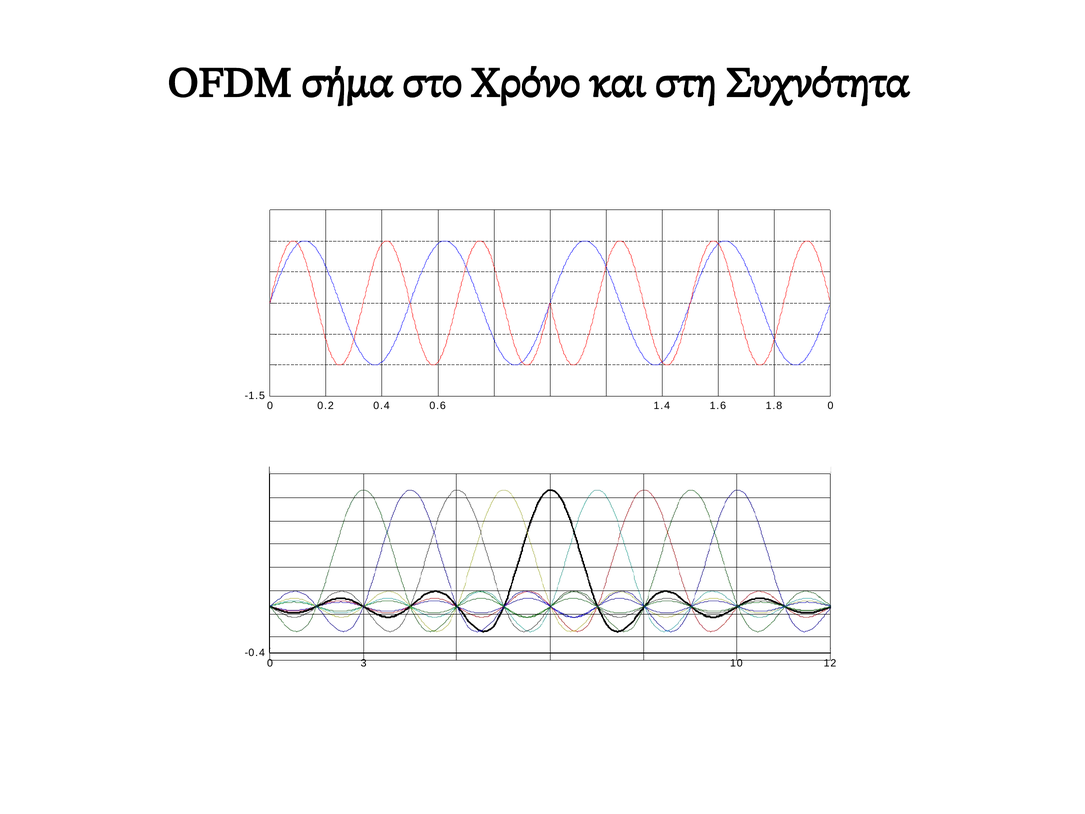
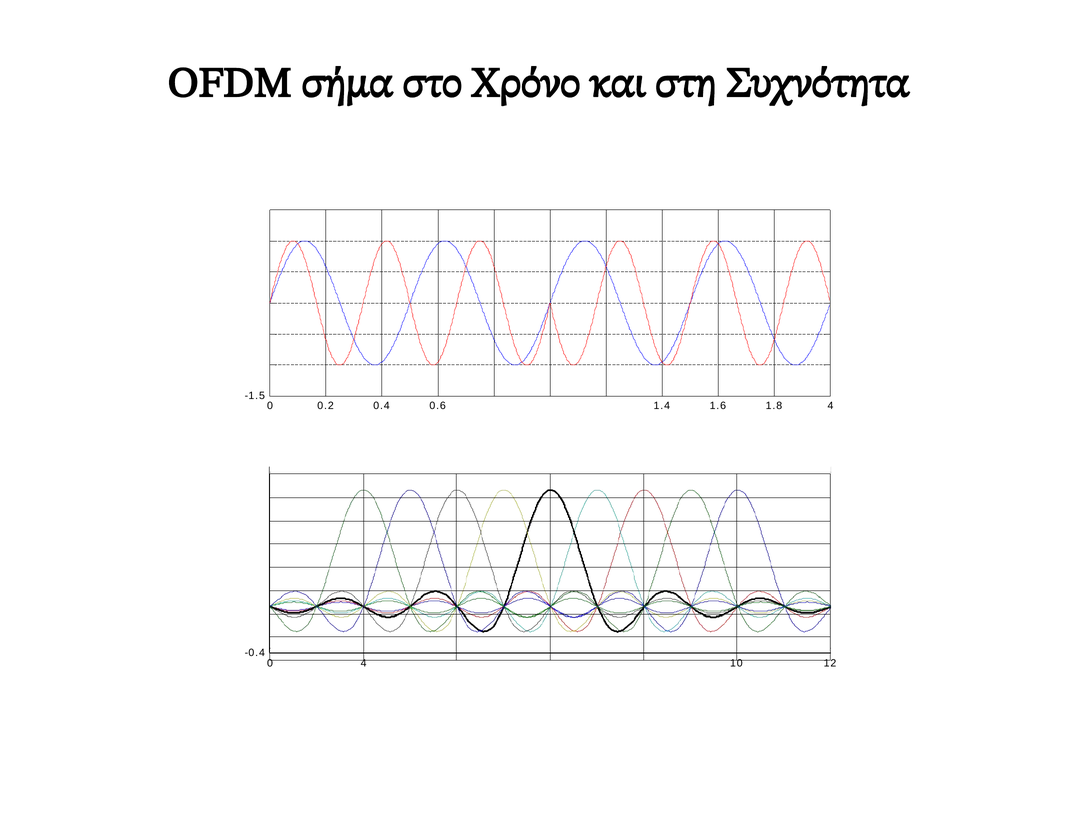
1.8 0: 0 -> 4 (831, 406)
0 3: 3 -> 4 (364, 663)
